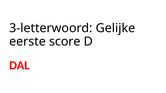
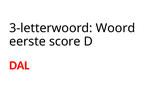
Gelijke: Gelijke -> Woord (115, 28)
